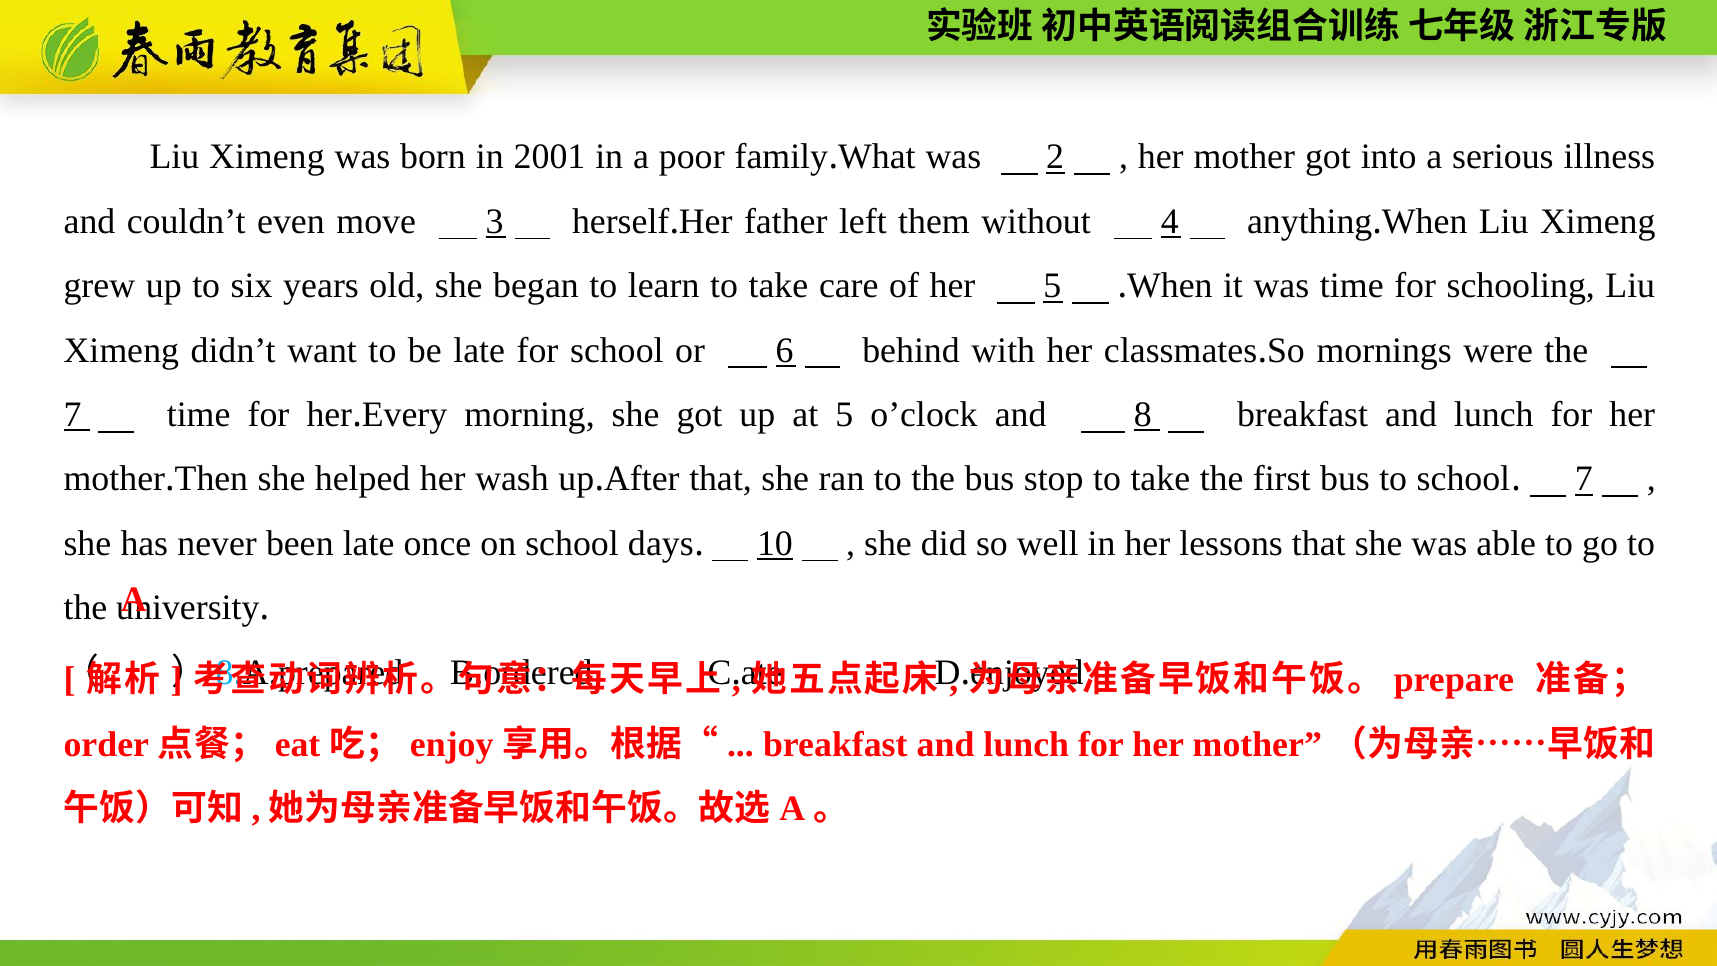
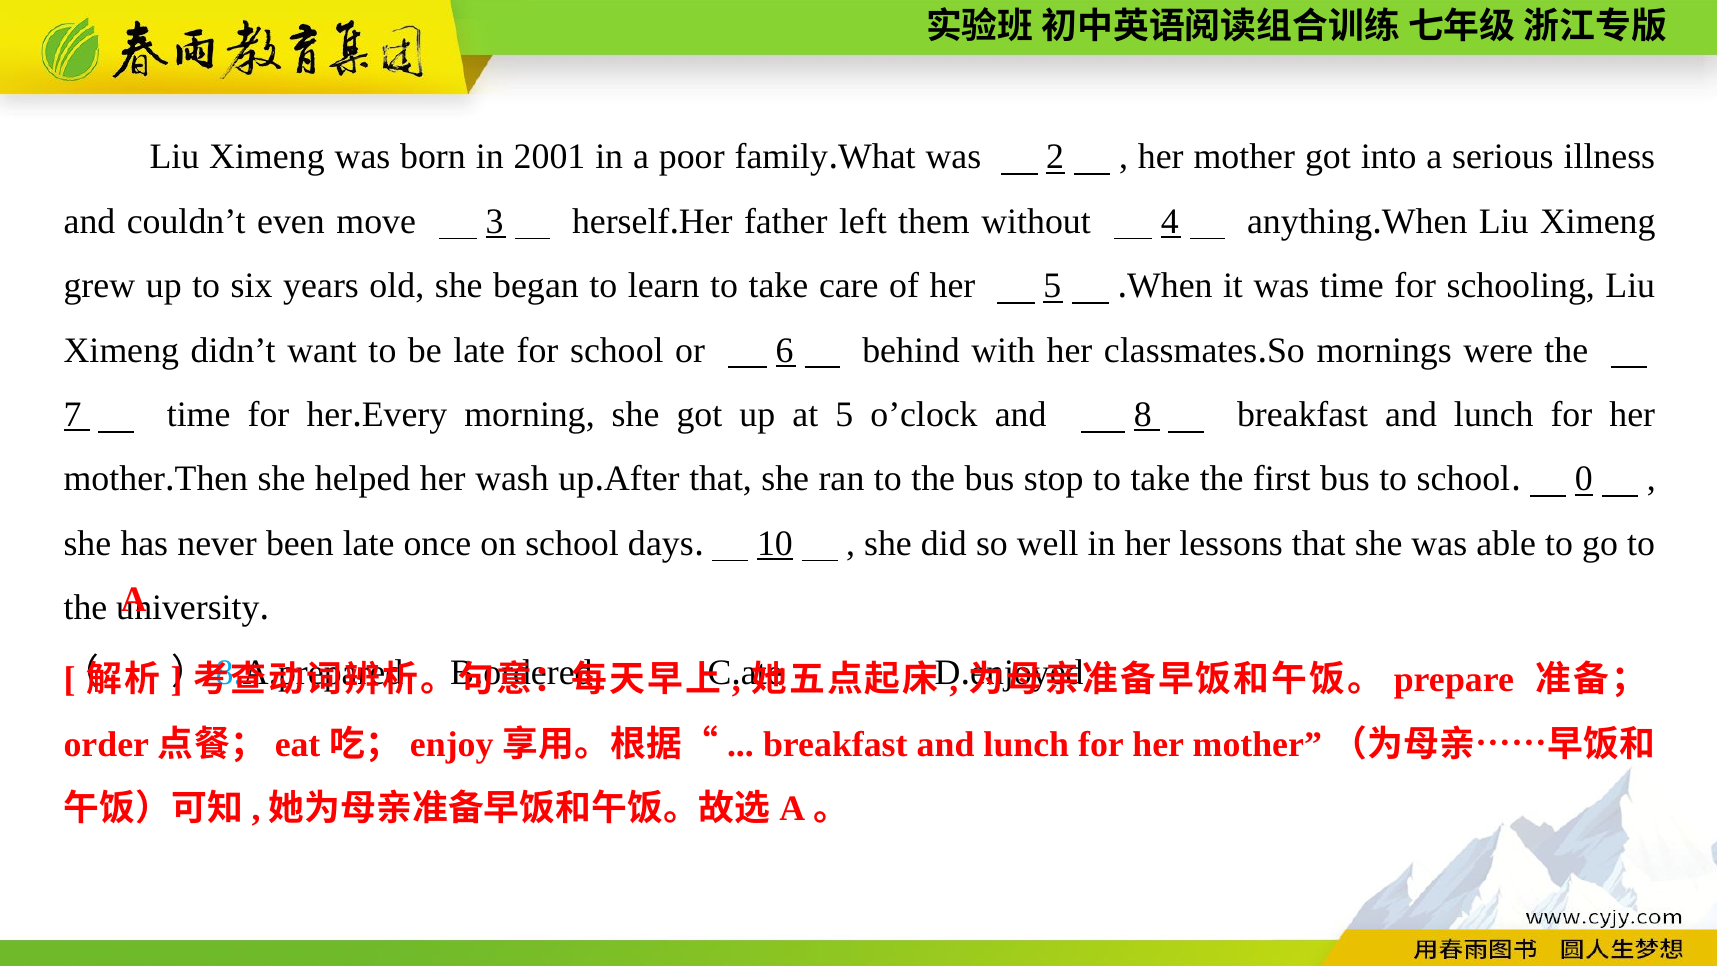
7: 7 -> 0 (1584, 479)
